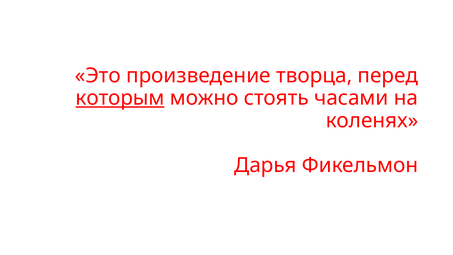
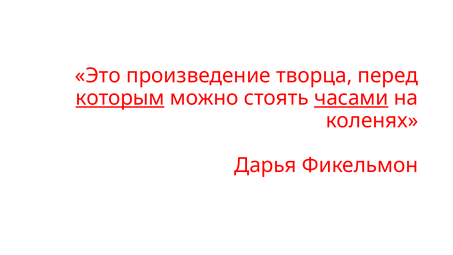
часами underline: none -> present (351, 98)
